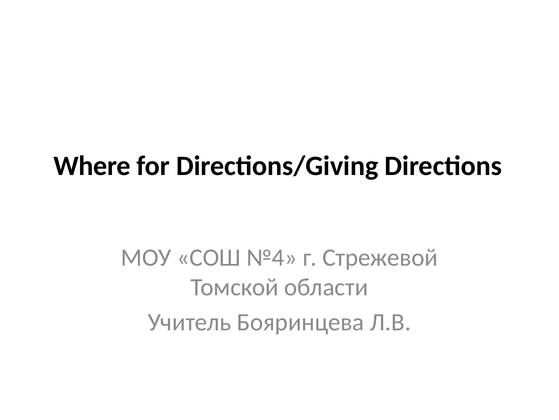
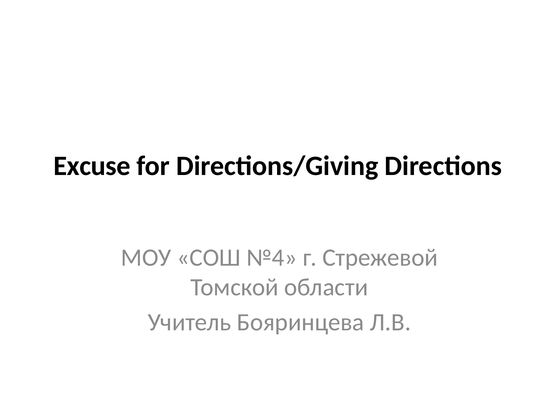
Where: Where -> Excuse (92, 165)
